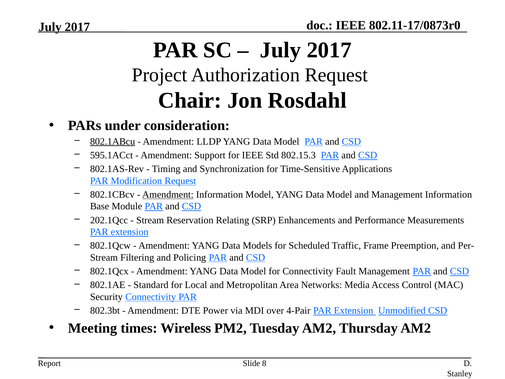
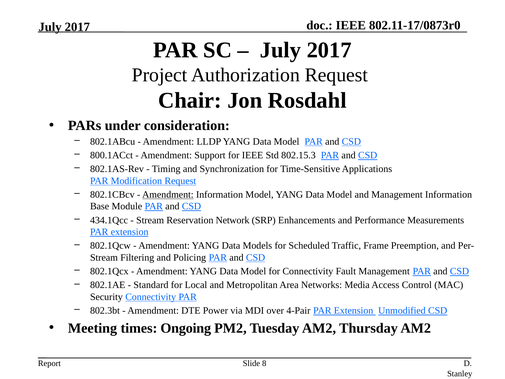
802.1ABcu underline: present -> none (113, 141)
595.1ACct: 595.1ACct -> 800.1ACct (111, 155)
202.1Qcc: 202.1Qcc -> 434.1Qcc (109, 220)
Relating: Relating -> Network (233, 220)
Wireless: Wireless -> Ongoing (186, 328)
